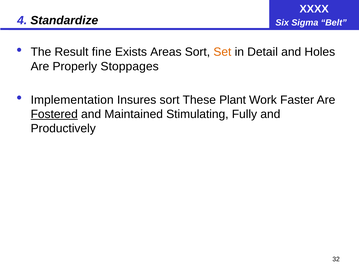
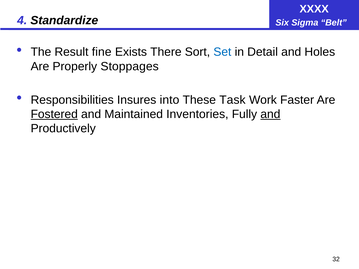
Areas: Areas -> There (166, 52)
Set colour: orange -> blue (222, 52)
Implementation: Implementation -> Responsibilities (72, 100)
Insures sort: sort -> into (169, 100)
Plant: Plant -> Task (232, 100)
Stimulating: Stimulating -> Inventories (197, 114)
and underline: none -> present (270, 114)
